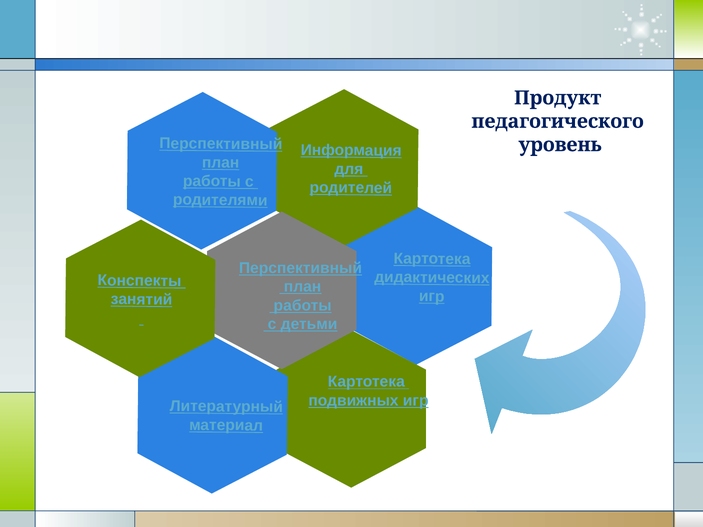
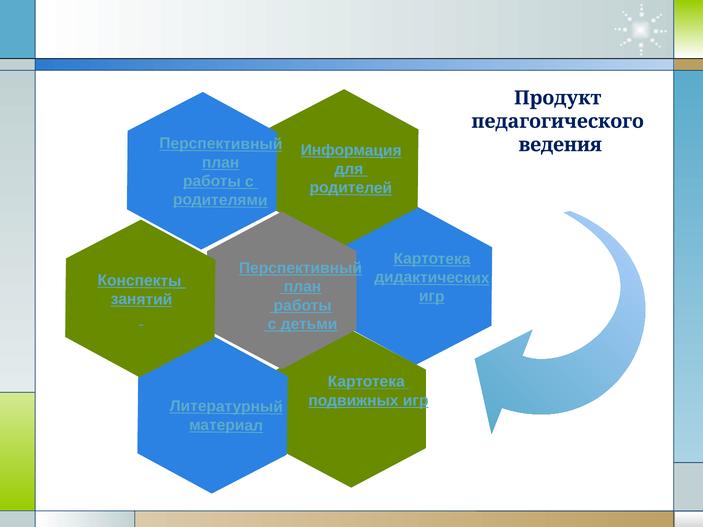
уровень: уровень -> ведения (560, 145)
